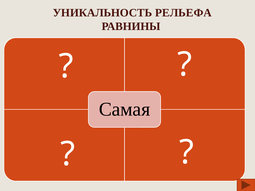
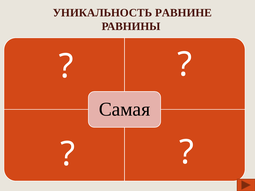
РЕЛЬЕФА: РЕЛЬЕФА -> РАВНИНЕ (183, 13)
